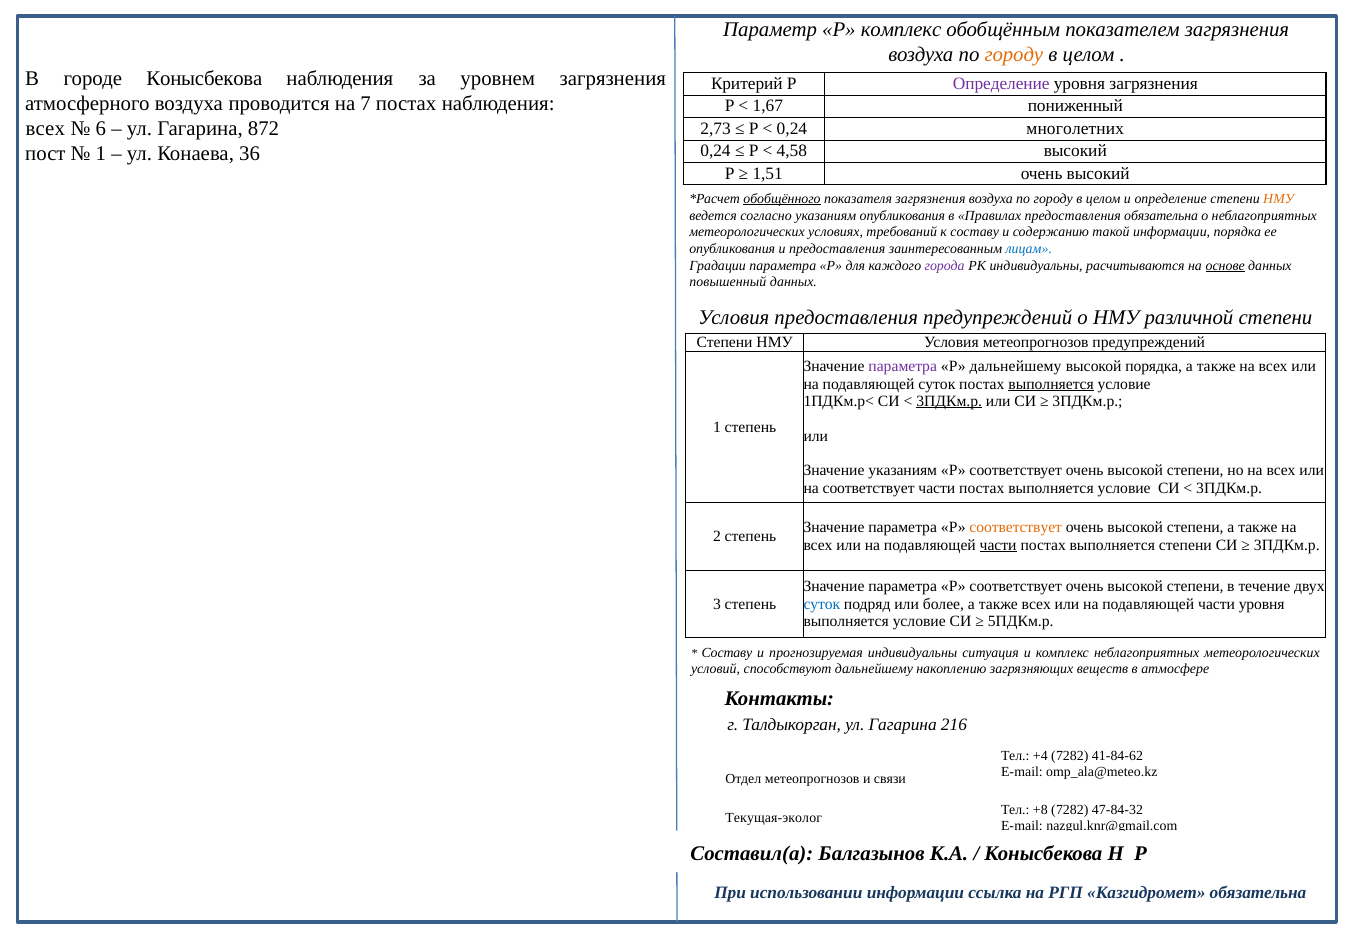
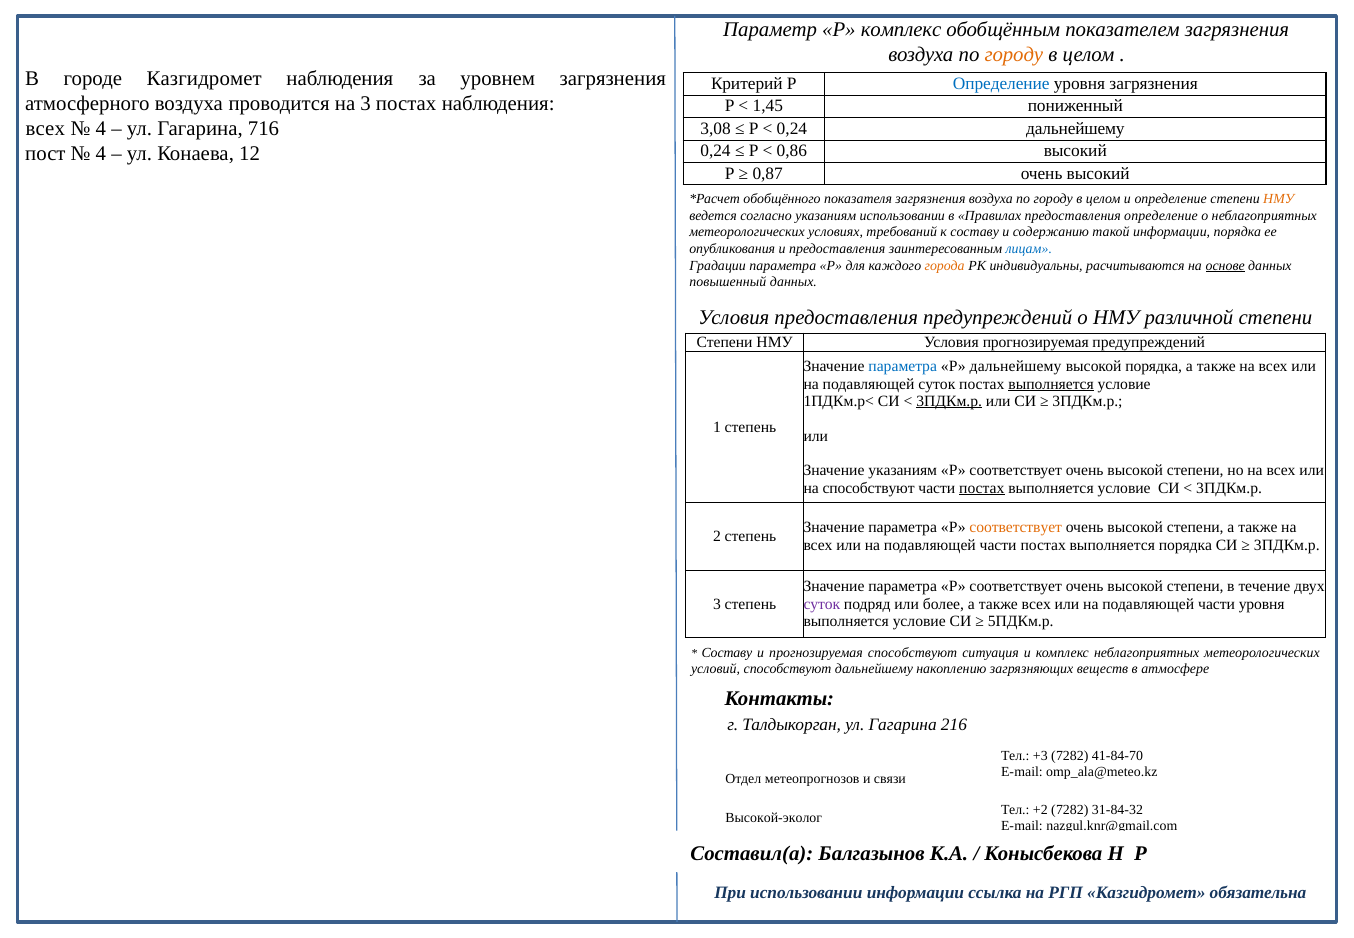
городе Конысбекова: Конысбекова -> Казгидромет (204, 79)
Определение colour: purple -> blue (1001, 84)
на 7: 7 -> 3 (366, 104)
1,67: 1,67 -> 1,45 (768, 106)
6: 6 -> 4 (101, 129)
872: 872 -> 716 (264, 129)
2,73: 2,73 -> 3,08 (716, 129)
0,24 многолетних: многолетних -> дальнейшему (1075, 129)
4,58: 4,58 -> 0,86 (792, 151)
1: 1 -> 4 (101, 154)
36: 36 -> 12 (250, 154)
1,51: 1,51 -> 0,87 (768, 173)
обобщённого underline: present -> none (782, 199)
указаниям опубликования: опубликования -> использовании (902, 215)
предоставления обязательна: обязательна -> определение (1161, 215)
города colour: purple -> orange (945, 265)
Условия метеопрогнозов: метеопрогнозов -> прогнозируемая (1036, 342)
параметра colour: purple -> blue (903, 366)
на соответствует: соответствует -> способствуют (869, 488)
постах underline: none -> present (982, 488)
части underline: present -> none (998, 545)
выполняется степени: степени -> порядка (1185, 545)
суток colour: blue -> purple (822, 604)
прогнозируемая индивидуальны: индивидуальны -> способствуют (913, 652)
+4: +4 -> +3 (1040, 756)
41-84-62: 41-84-62 -> 41-84-70 (1117, 756)
+8: +8 -> +2 (1040, 810)
47-84-32: 47-84-32 -> 31-84-32 (1117, 810)
Текущая-эколог: Текущая-эколог -> Высокой-эколог (774, 818)
